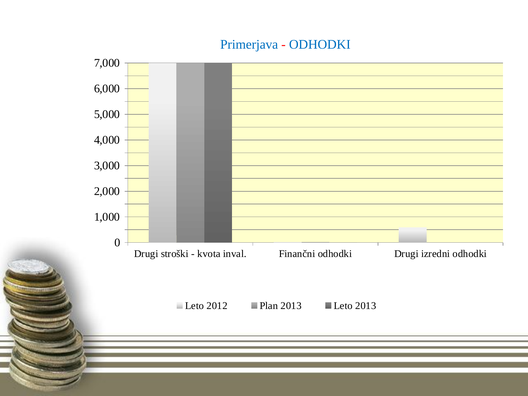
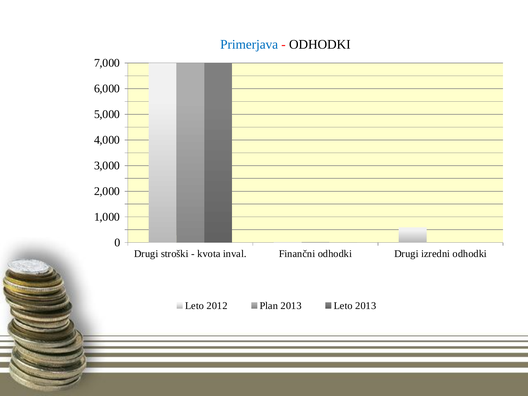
ODHODKI colour: blue -> black (320, 44)
